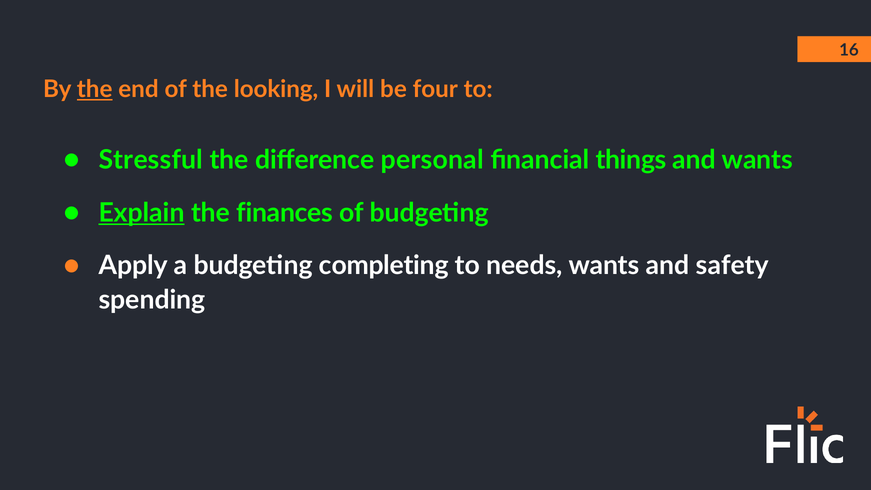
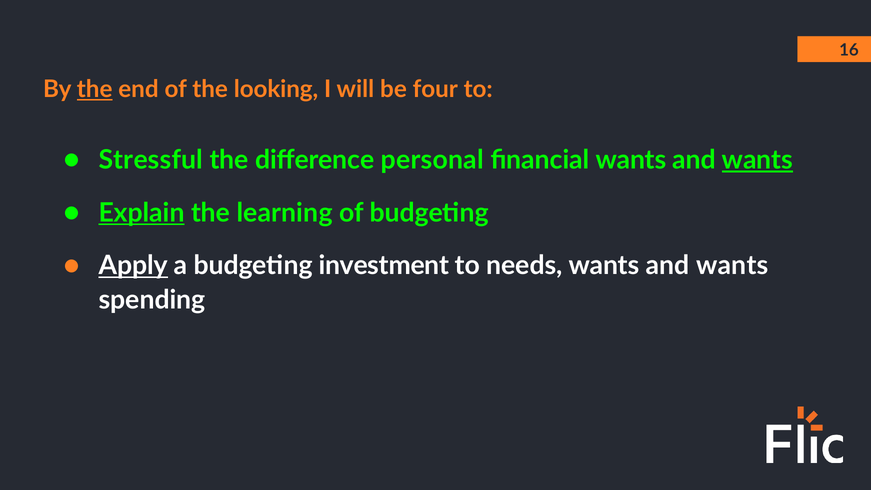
financial things: things -> wants (631, 160)
wants underline: none -> present (757, 160)
finances: finances -> learning (285, 213)
Apply underline: none -> present (133, 266)
completing: completing -> investment (384, 266)
needs wants and safety: safety -> wants (732, 266)
